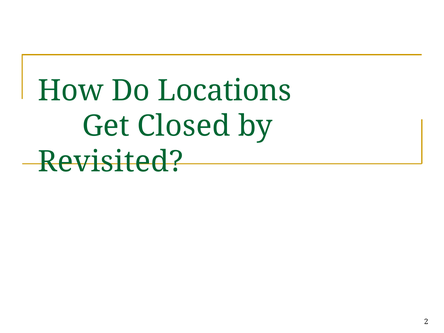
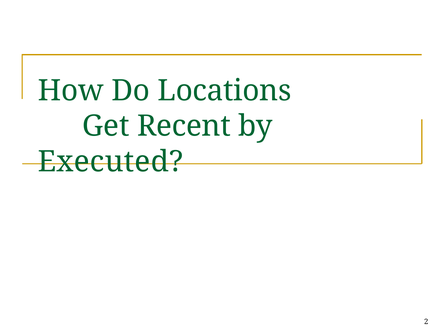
Closed: Closed -> Recent (184, 126)
Revisited: Revisited -> Executed (110, 162)
